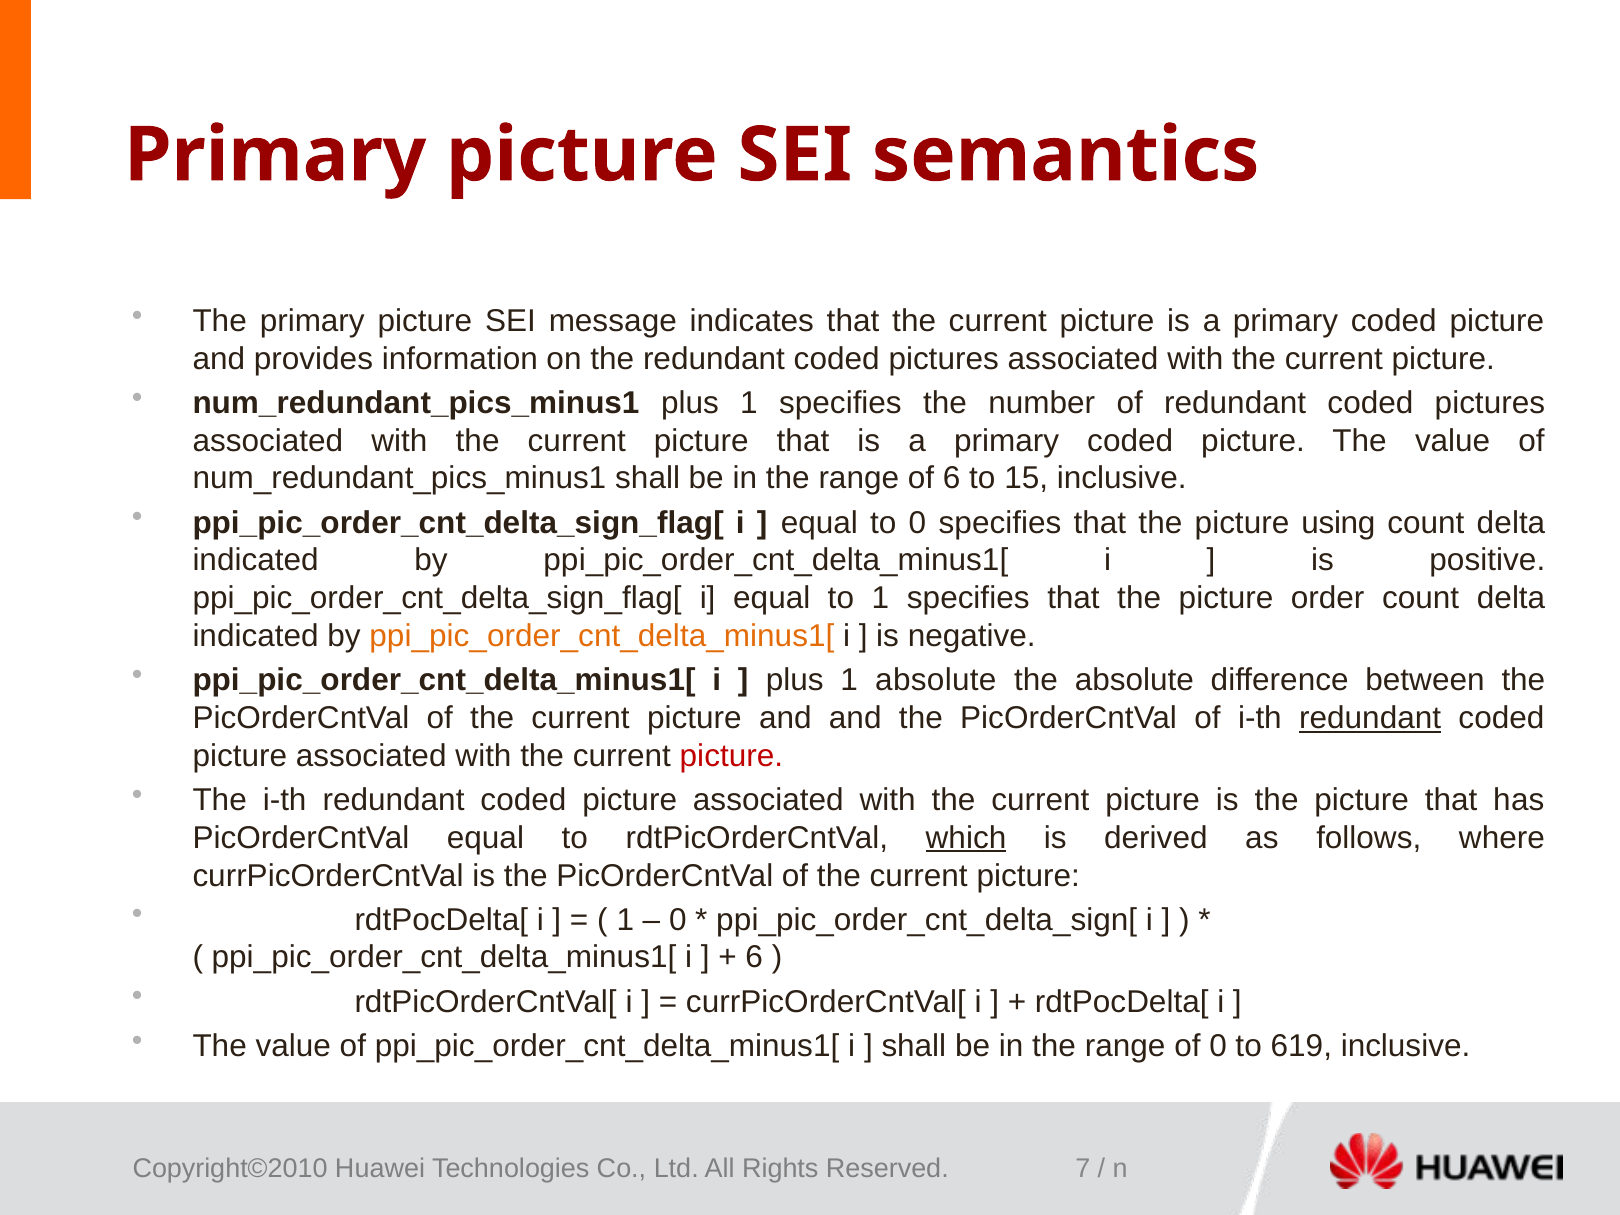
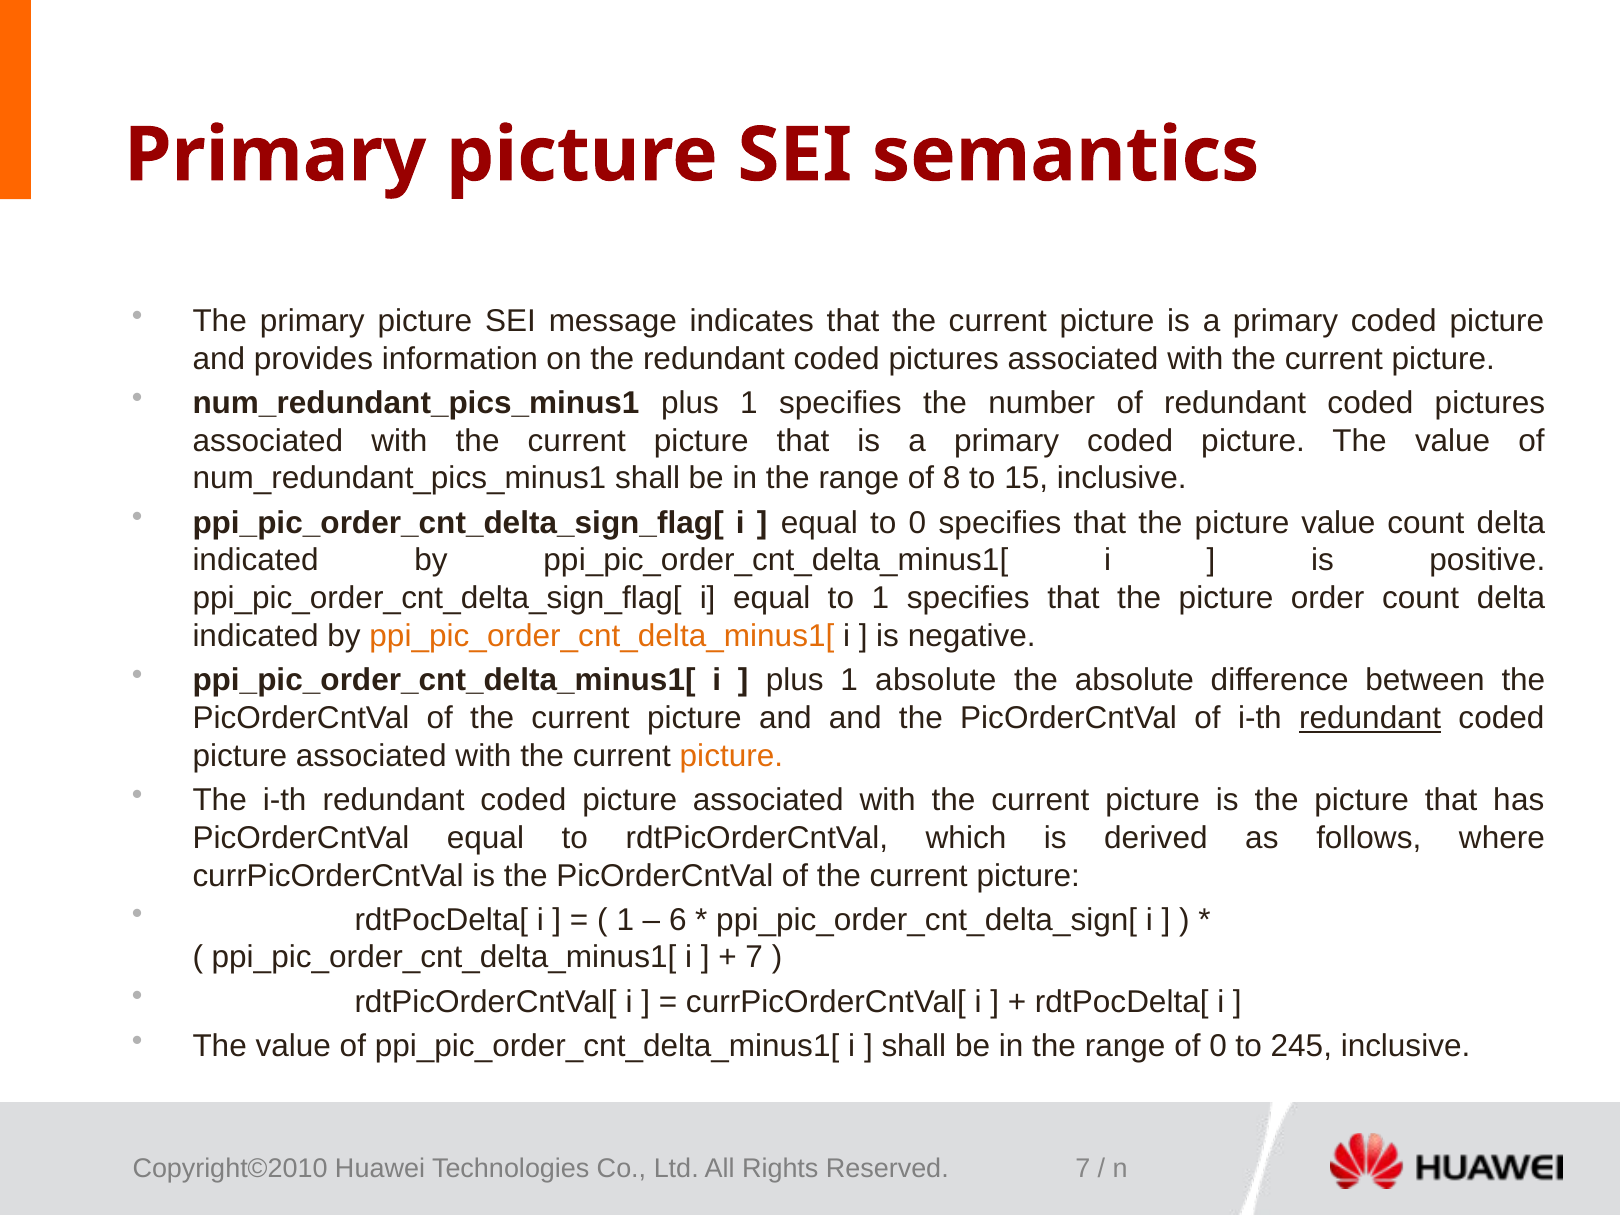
of 6: 6 -> 8 (952, 478)
picture using: using -> value (1338, 523)
picture colour: red -> orange (731, 756)
which underline: present -> none (966, 838)
0: 0 -> 6 (678, 920)
6: 6 -> 7 (754, 958)
619: 619 -> 245 (1301, 1046)
